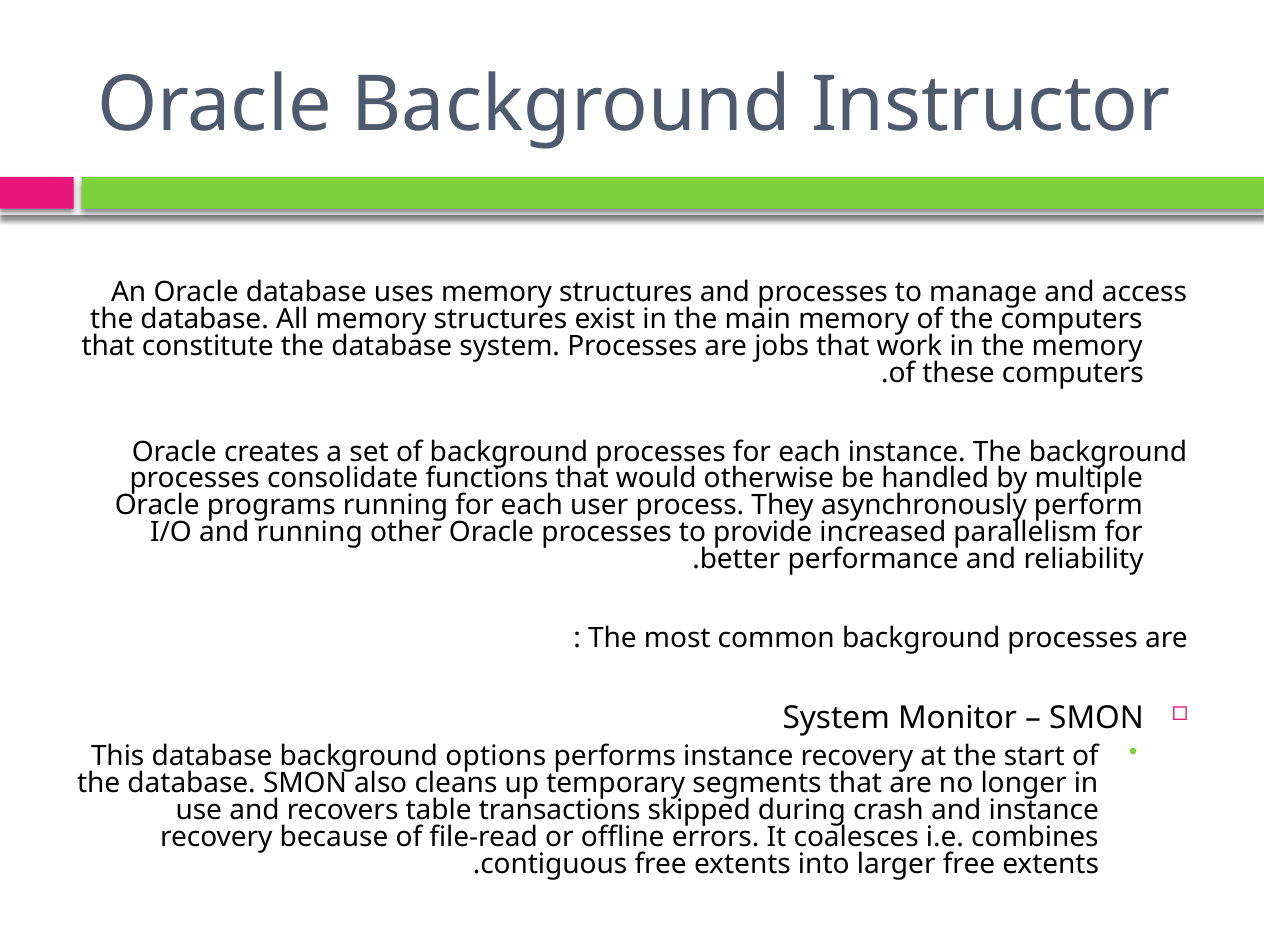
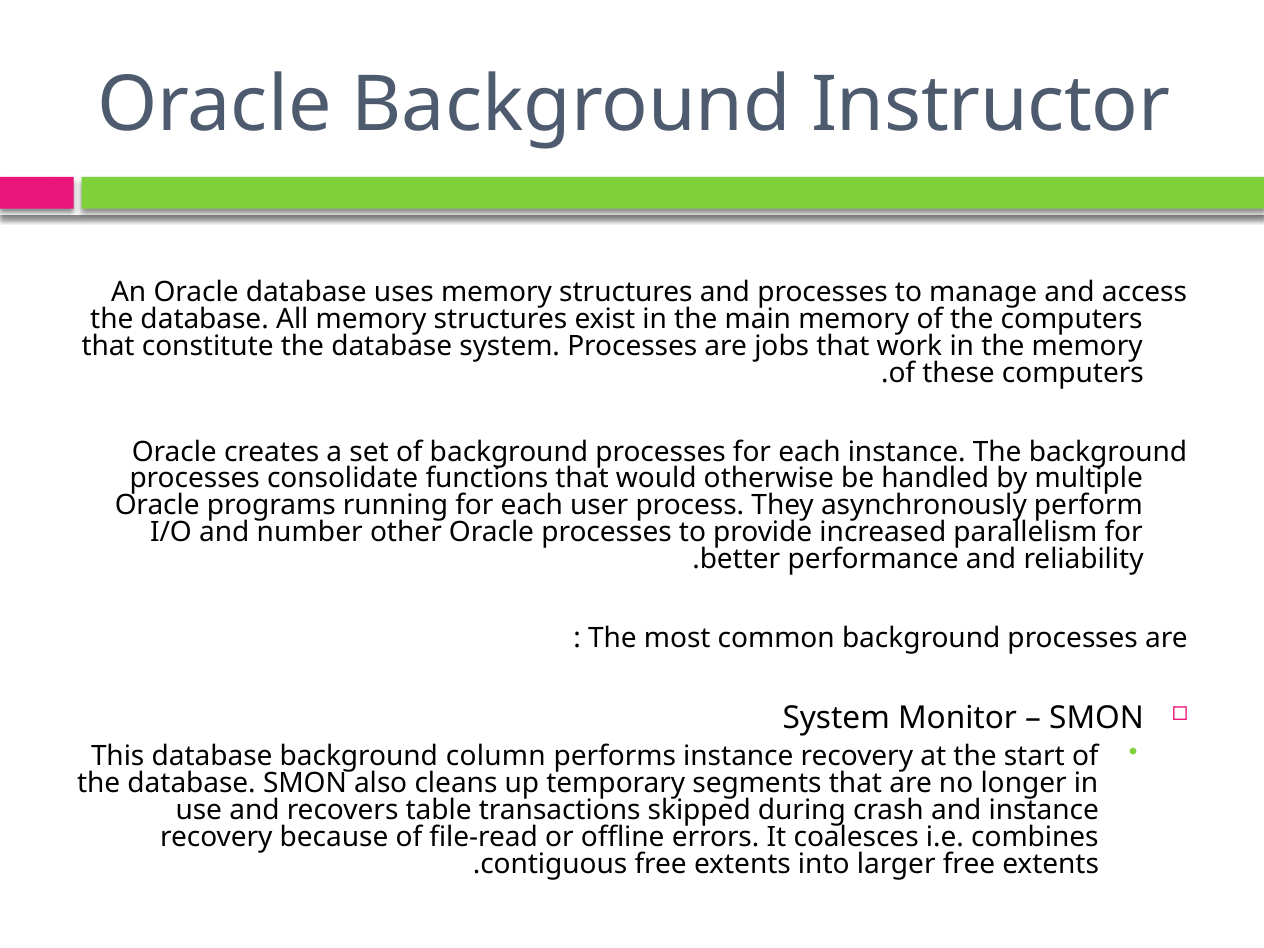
and running: running -> number (310, 533)
options: options -> column (496, 757)
